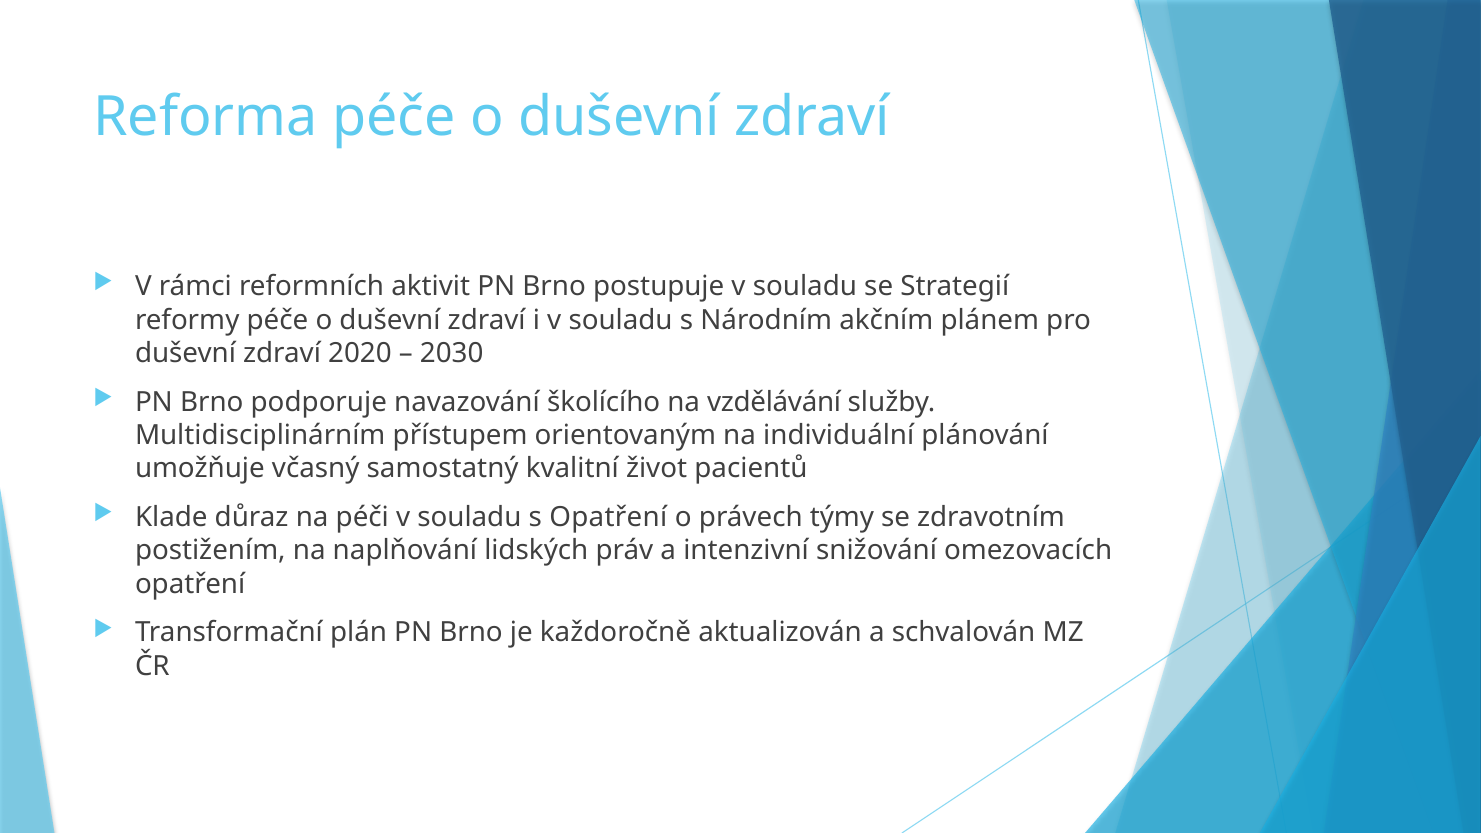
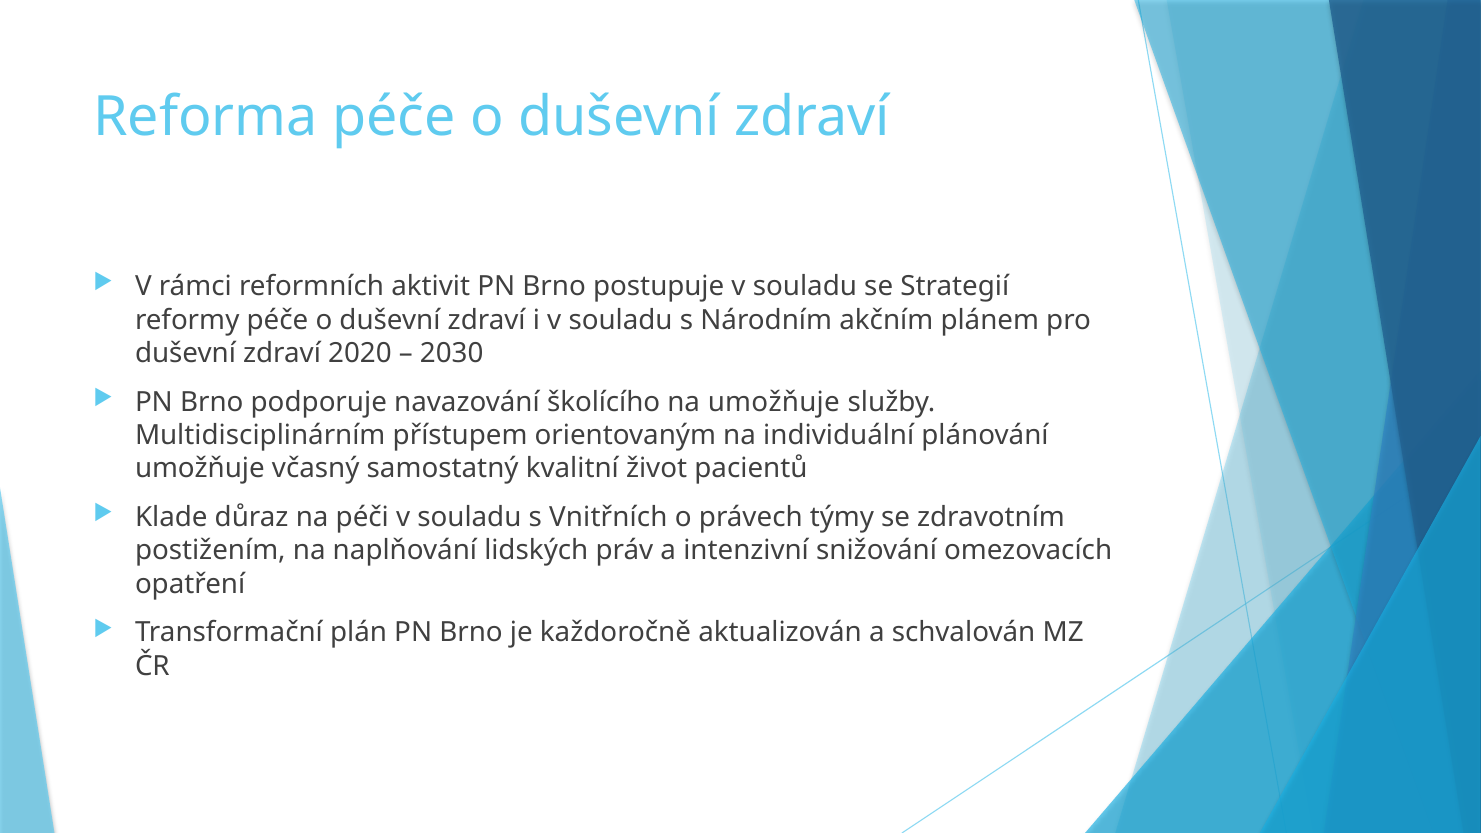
na vzdělávání: vzdělávání -> umožňuje (774, 402)
s Opatření: Opatření -> Vnitřních (608, 517)
